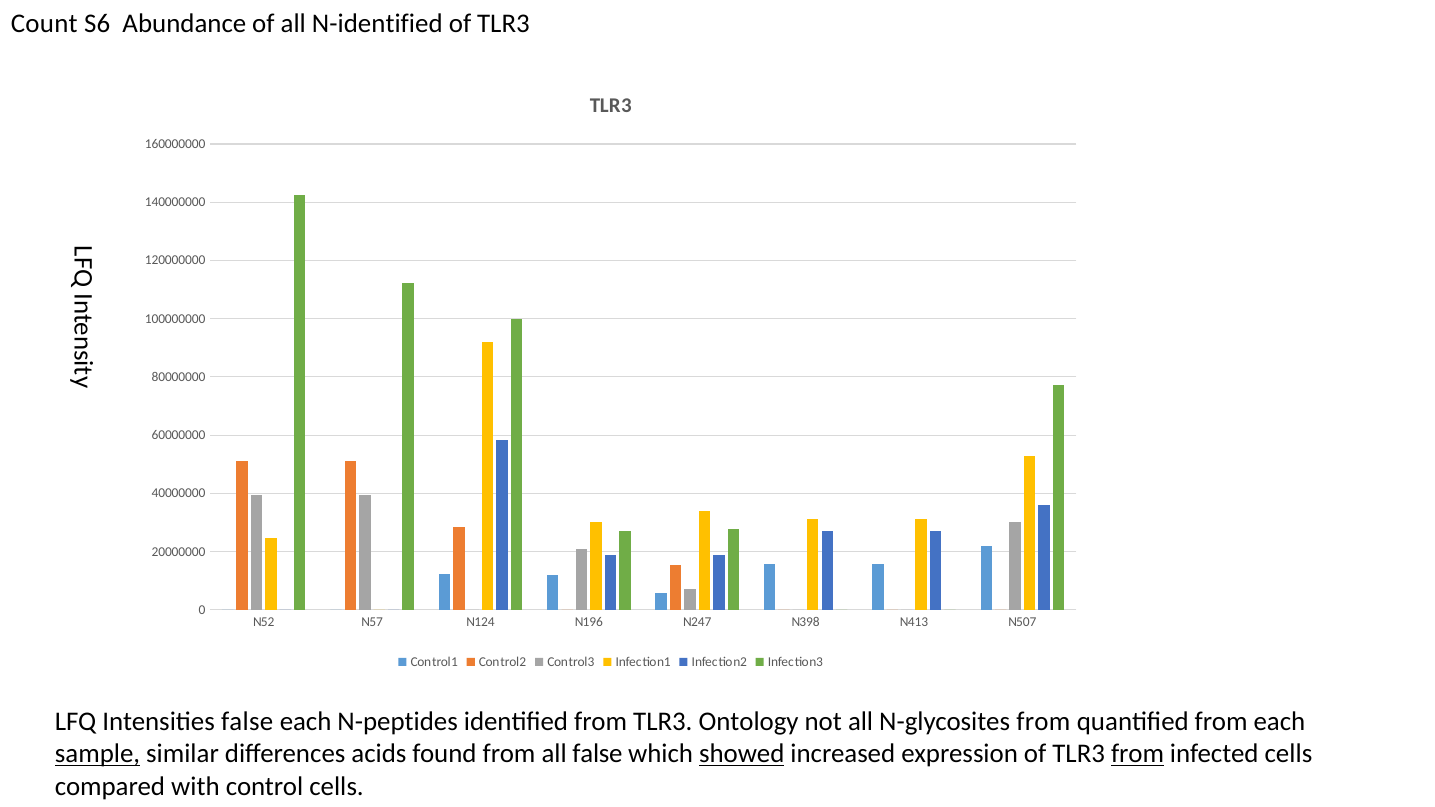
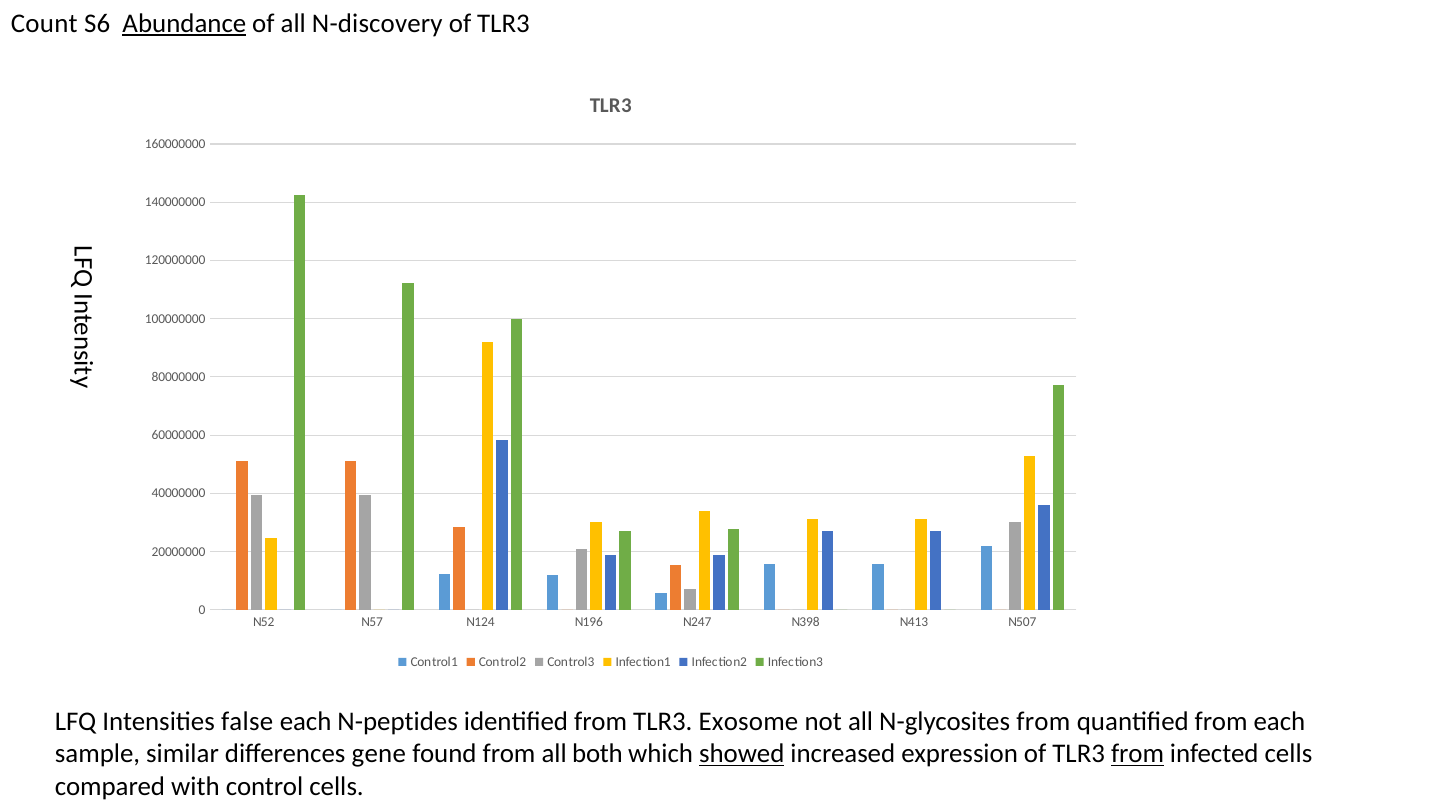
Abundance underline: none -> present (184, 23)
N-identified: N-identified -> N-discovery (377, 23)
Ontology: Ontology -> Exosome (748, 722)
sample underline: present -> none (98, 754)
acids: acids -> gene (379, 754)
all false: false -> both (597, 754)
